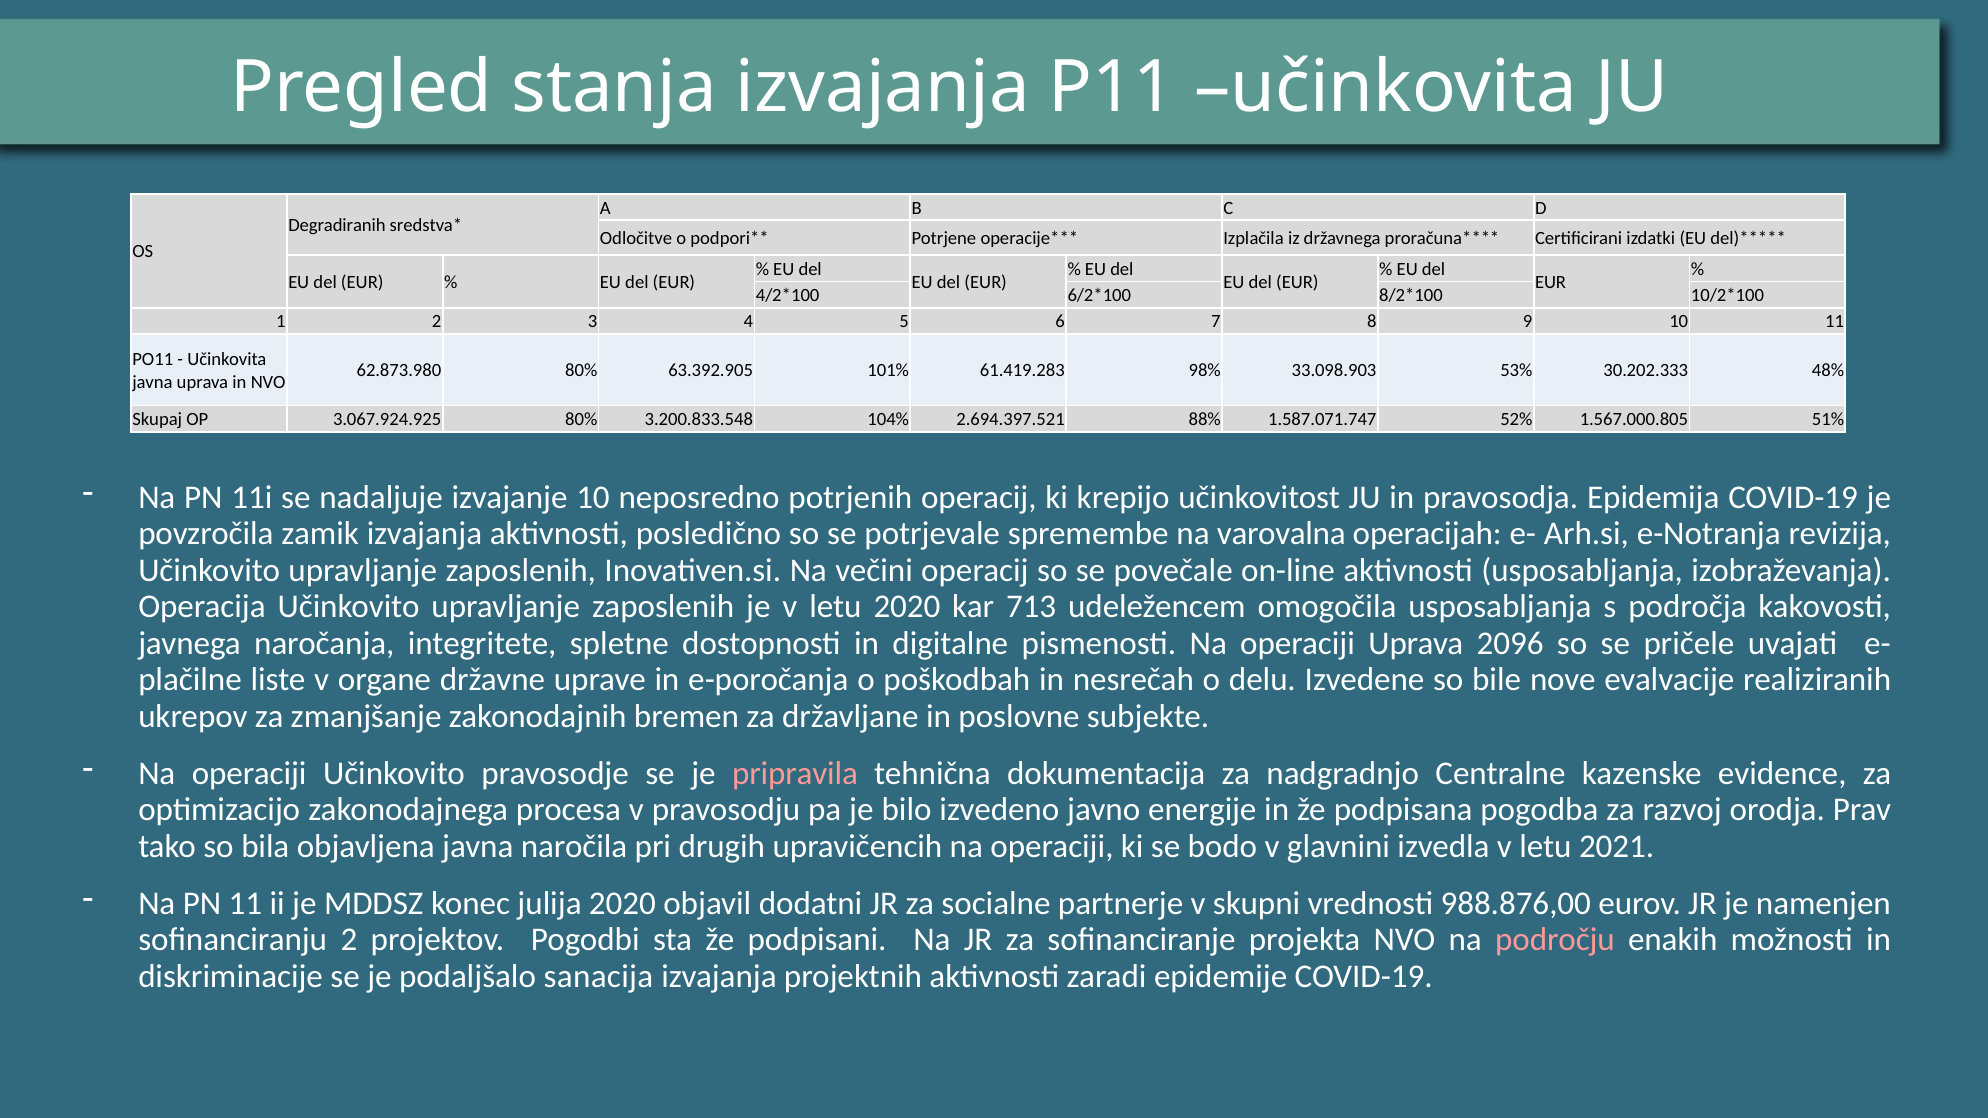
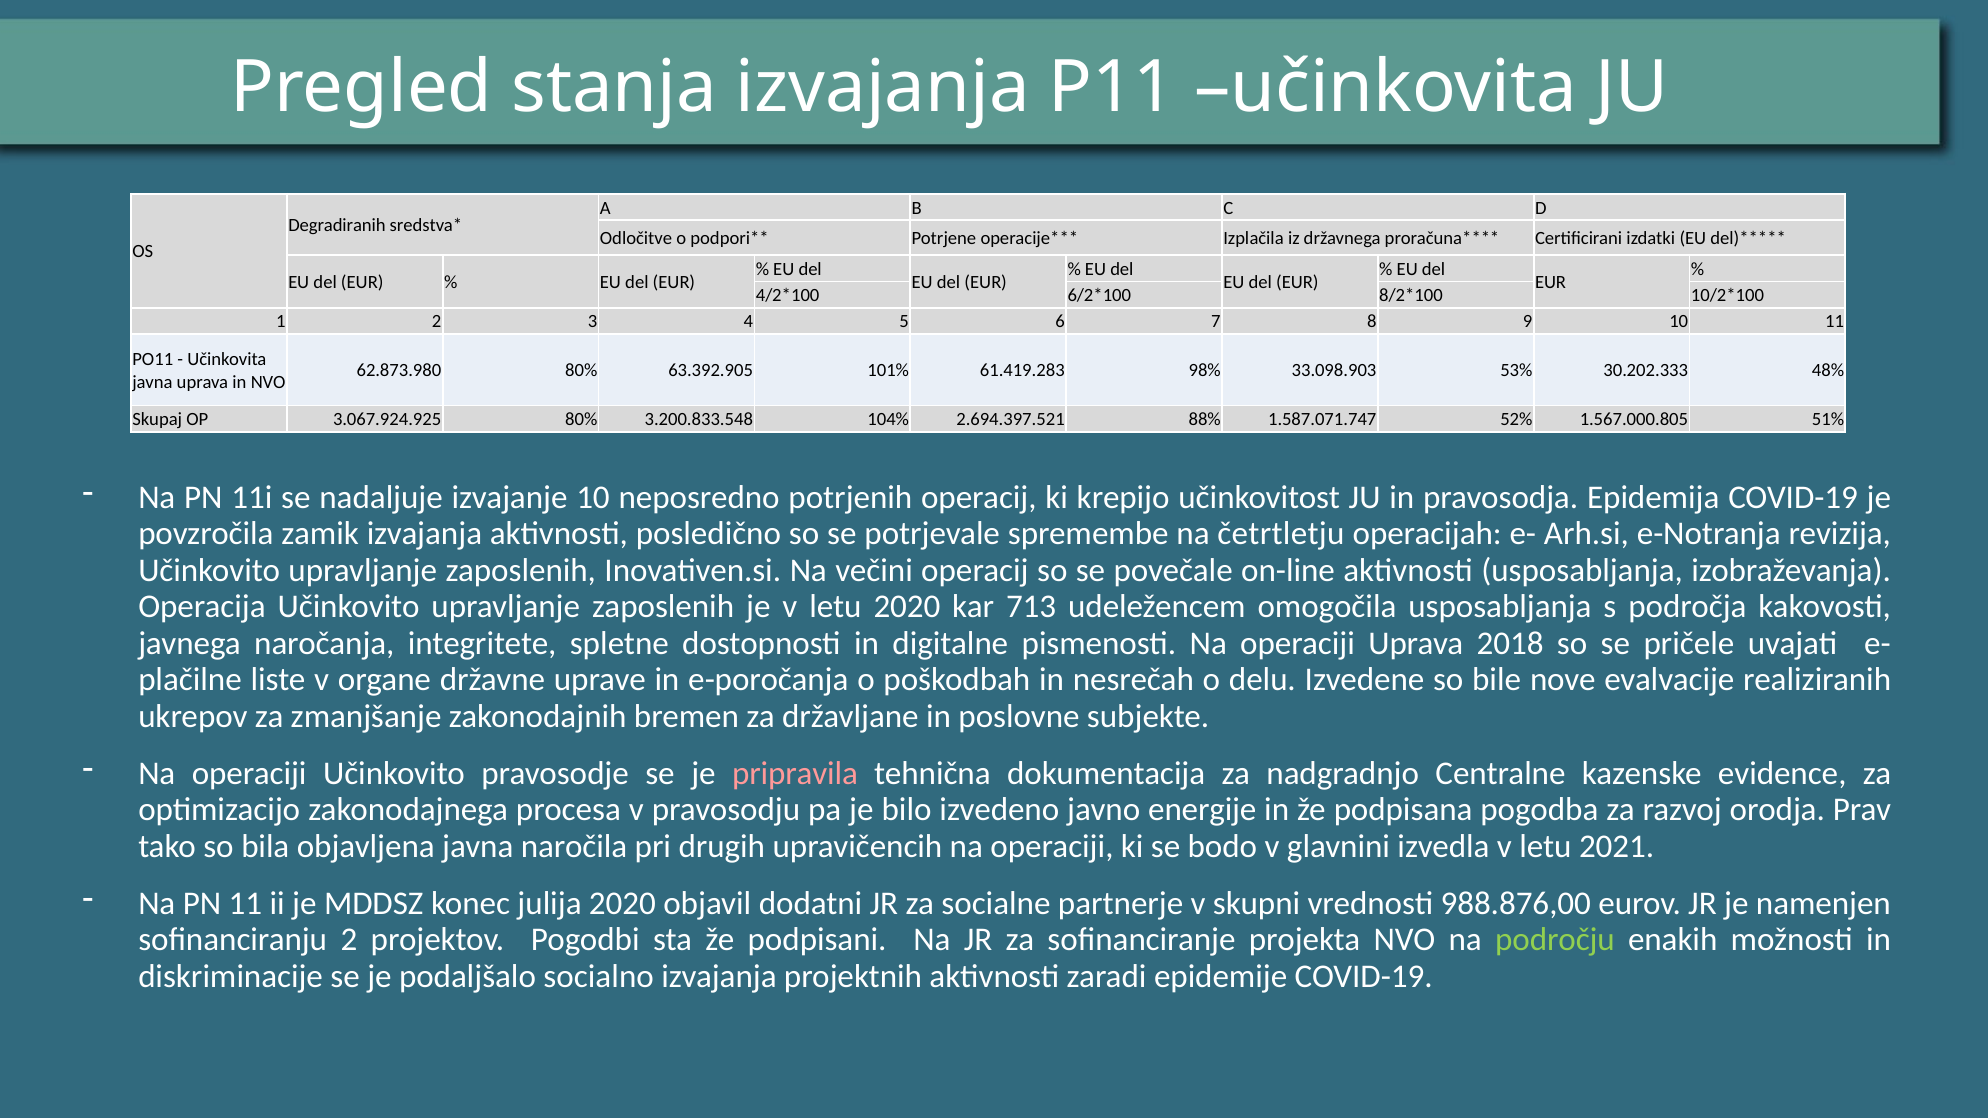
varovalna: varovalna -> četrtletju (1281, 534)
2096: 2096 -> 2018 (1510, 643)
področju colour: pink -> light green (1555, 940)
sanacija: sanacija -> socialno (599, 977)
